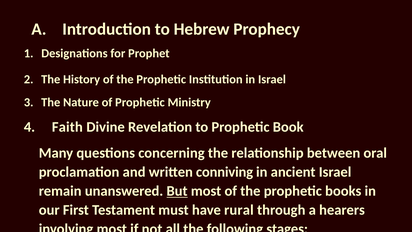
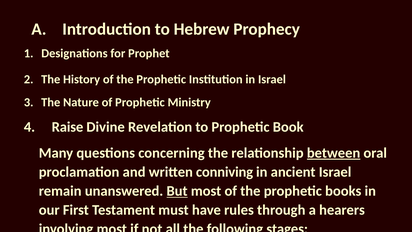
Faith: Faith -> Raise (68, 127)
between underline: none -> present (334, 153)
rural: rural -> rules (239, 210)
